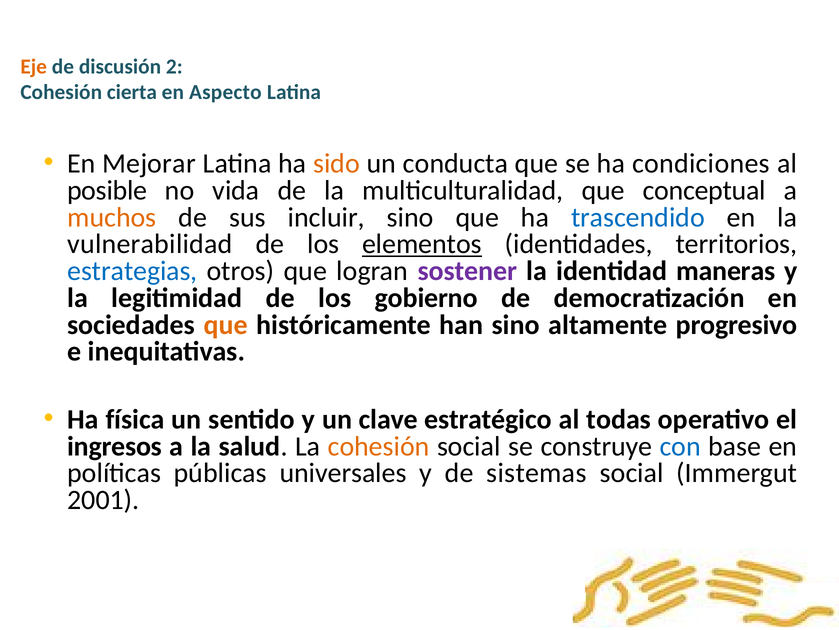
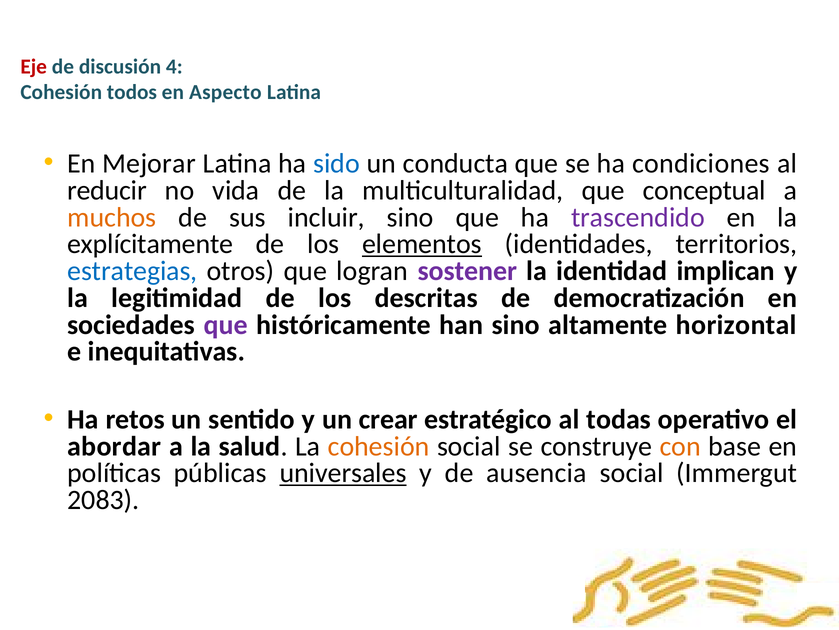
Eje colour: orange -> red (34, 67)
2: 2 -> 4 (174, 67)
cierta: cierta -> todos (132, 92)
sido colour: orange -> blue (337, 163)
posible: posible -> reducir (107, 190)
trascendido colour: blue -> purple (638, 217)
vulnerabilidad: vulnerabilidad -> explícitamente (150, 244)
maneras: maneras -> implican (726, 271)
gobierno: gobierno -> descritas (426, 298)
que colour: orange -> purple (226, 324)
progresivo: progresivo -> horizontal (736, 324)
física: física -> retos (135, 419)
clave: clave -> crear (388, 419)
ingresos: ingresos -> abordar (114, 446)
con colour: blue -> orange (680, 446)
universales underline: none -> present (343, 473)
sistemas: sistemas -> ausencia (537, 473)
2001: 2001 -> 2083 (103, 499)
